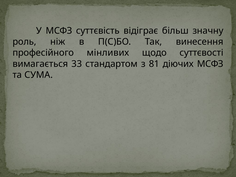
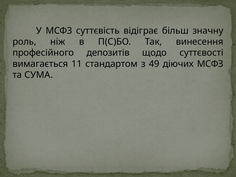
мінливих: мінливих -> депозитів (108, 53)
33: 33 -> 11 (77, 64)
81: 81 -> 49 (154, 64)
